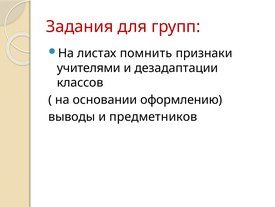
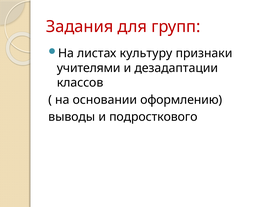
помнить: помнить -> культуру (146, 53)
предметников: предметников -> подросткового (153, 116)
